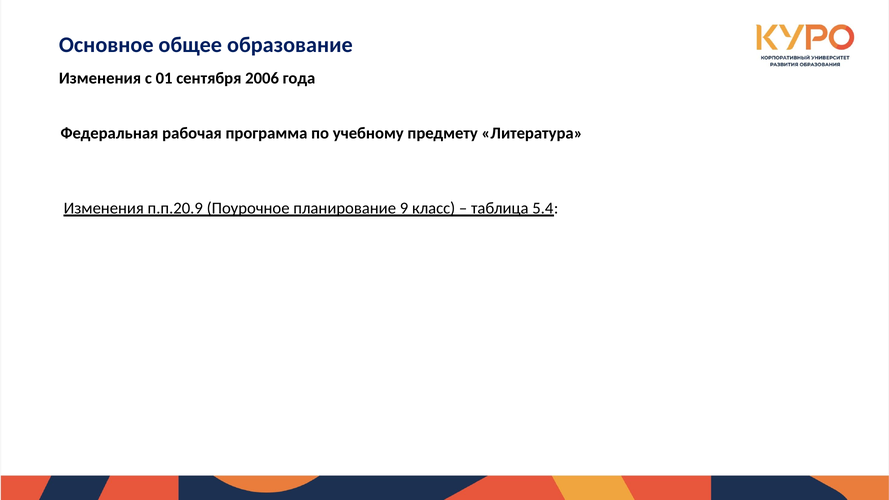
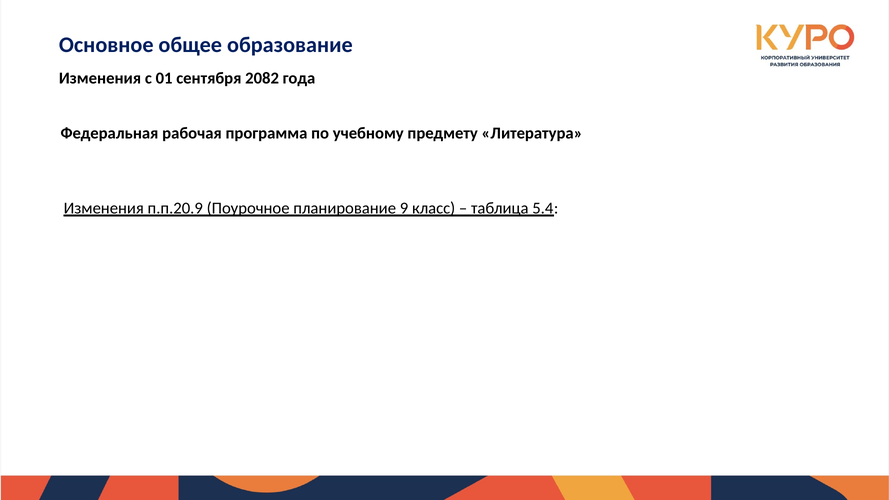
2006: 2006 -> 2082 (262, 78)
